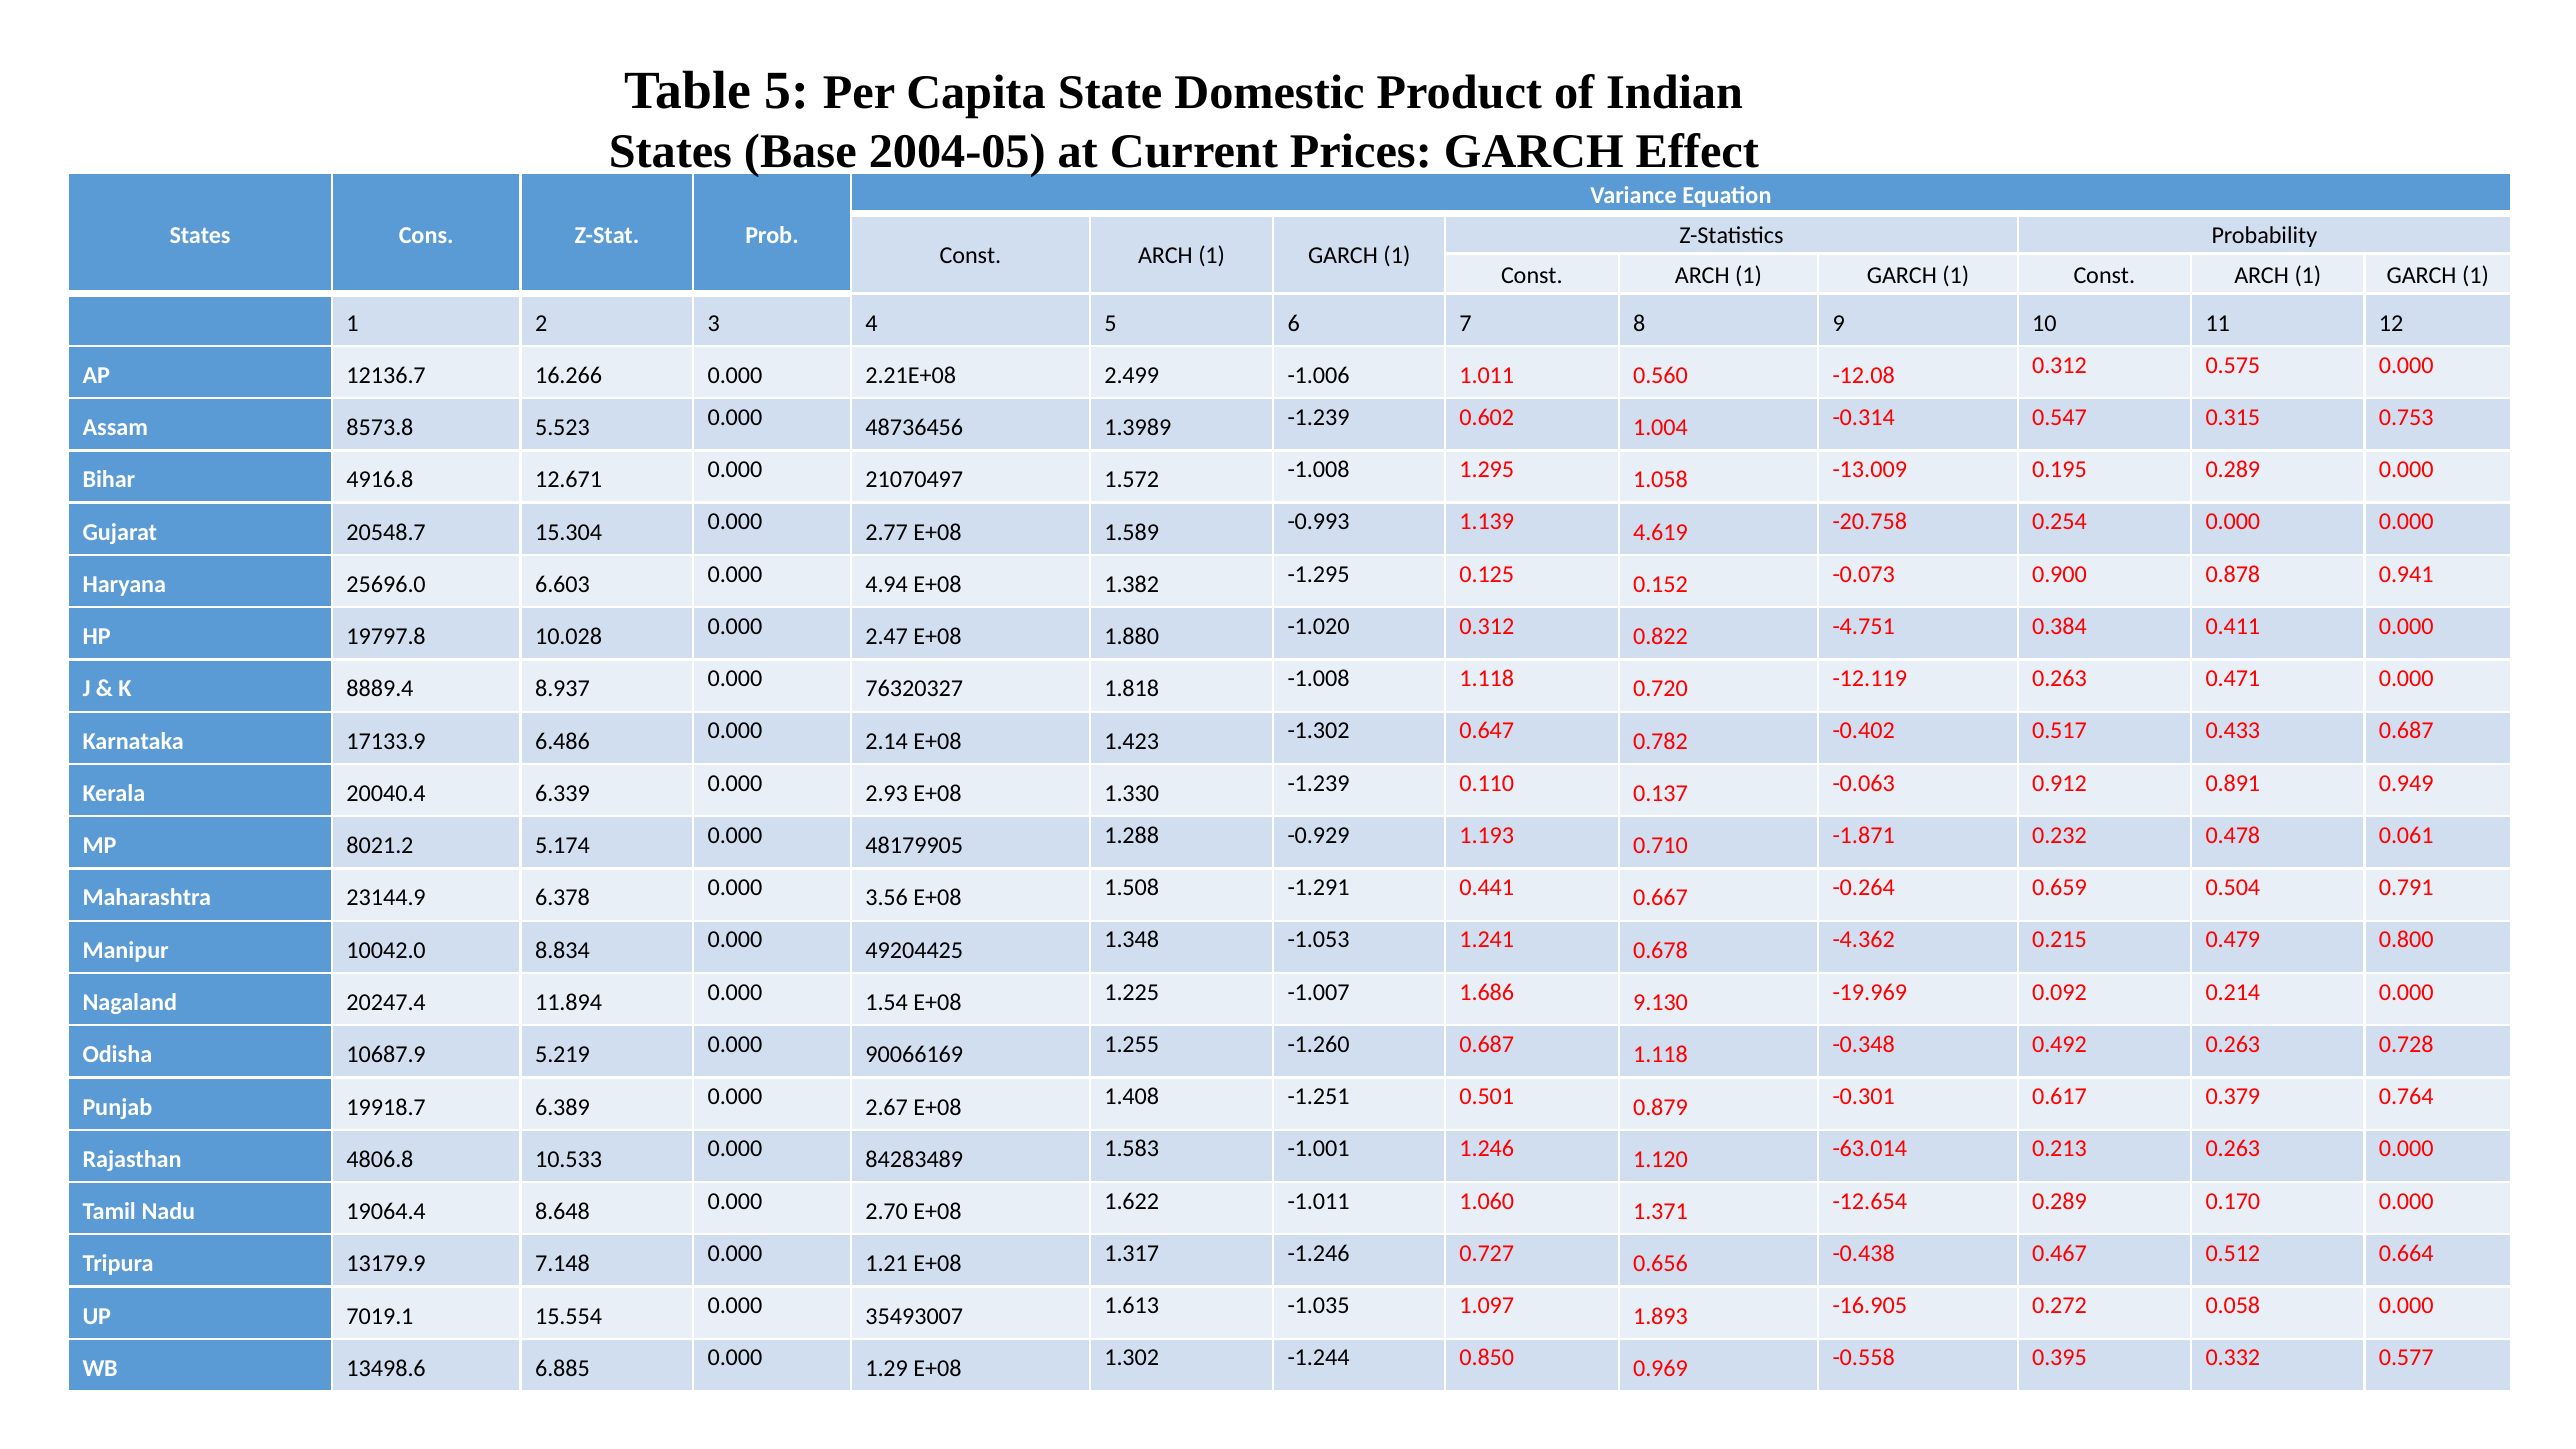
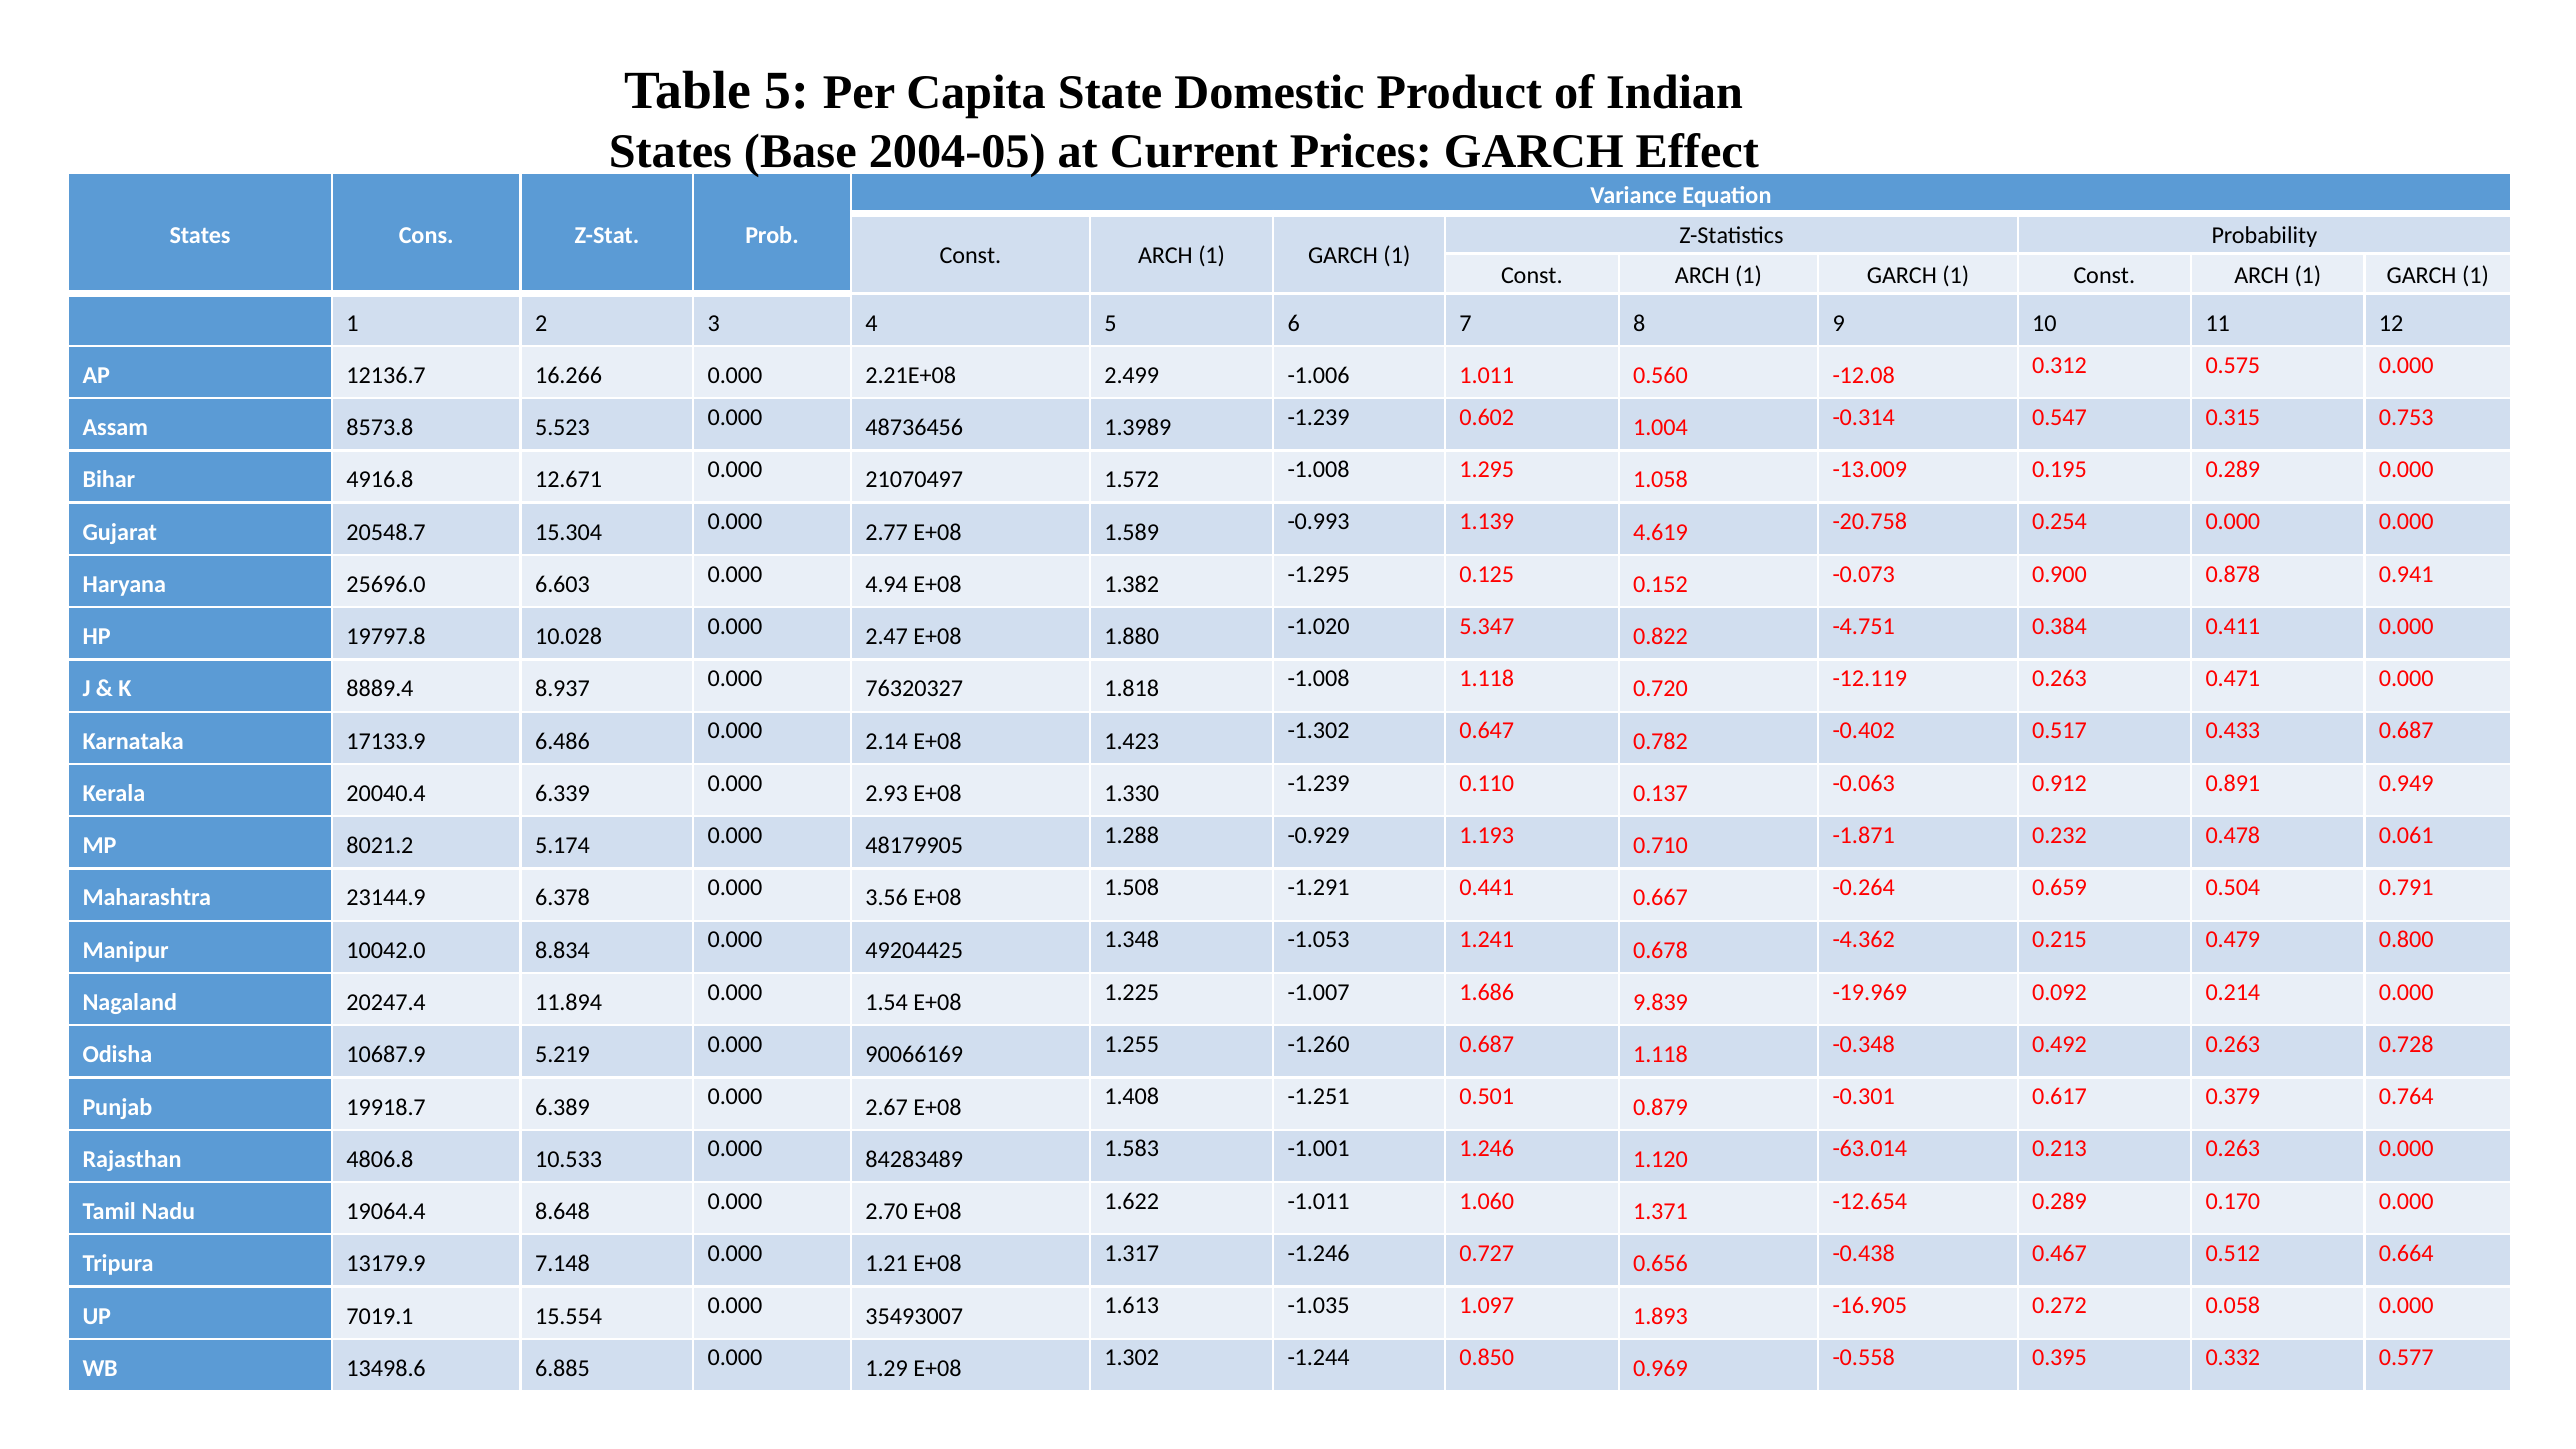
-1.020 0.312: 0.312 -> 5.347 (1487, 626)
9.130: 9.130 -> 9.839 (1661, 1003)
